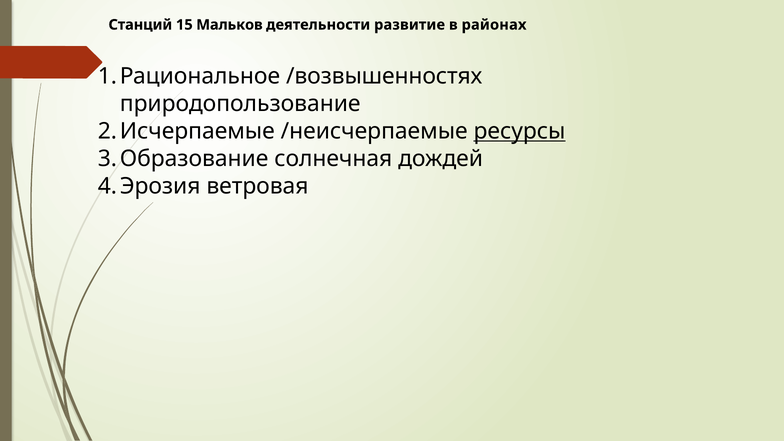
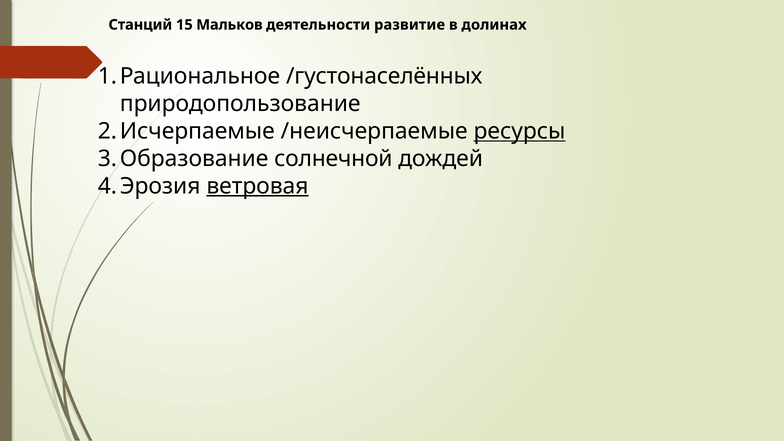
районах: районах -> долинах (494, 25)
/возвышенностях: /возвышенностях -> /густонаселённых (384, 76)
солнечная: солнечная -> солнечной (333, 159)
ветровая underline: none -> present (257, 186)
